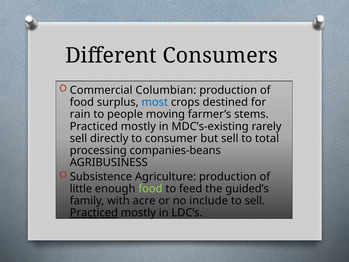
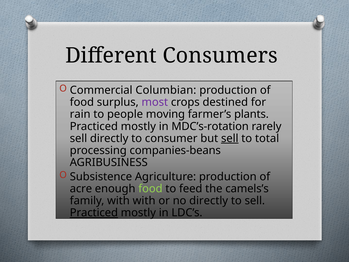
most colour: blue -> purple (155, 102)
stems: stems -> plants (251, 114)
MDC’s-existing: MDC’s-existing -> MDC’s-rotation (210, 126)
sell underline: none -> present (230, 138)
little: little -> acre (81, 188)
guided’s: guided’s -> camels’s (247, 188)
with acre: acre -> with (144, 201)
no include: include -> directly (209, 201)
